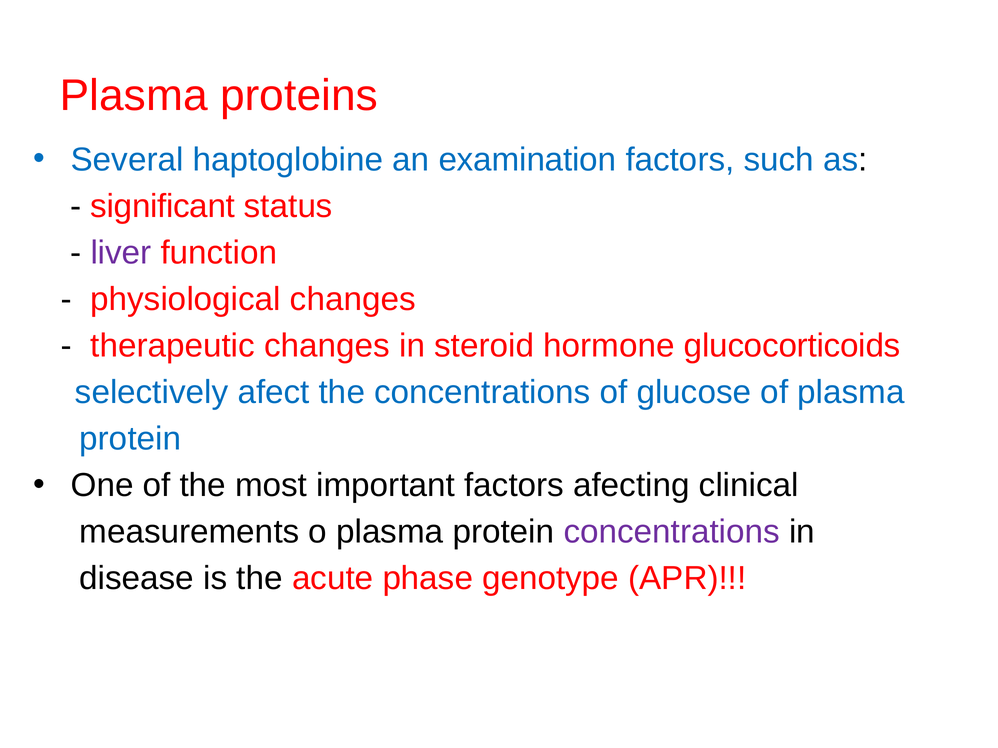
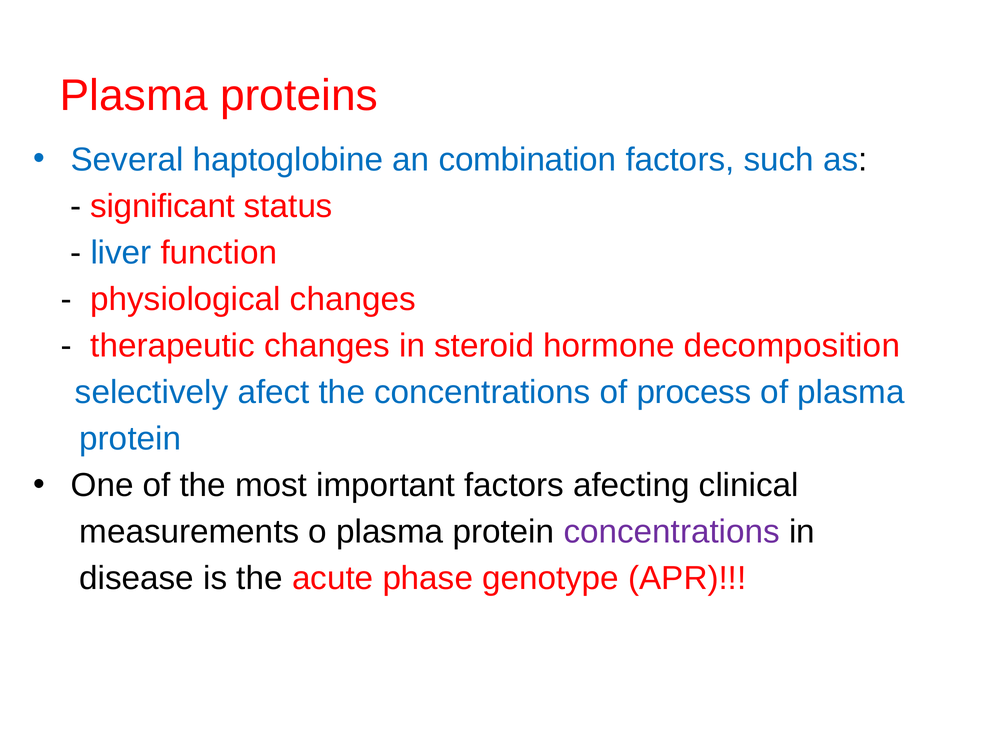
examination: examination -> combination (527, 160)
liver colour: purple -> blue (121, 253)
glucocorticoids: glucocorticoids -> decomposition (792, 346)
glucose: glucose -> process (694, 393)
